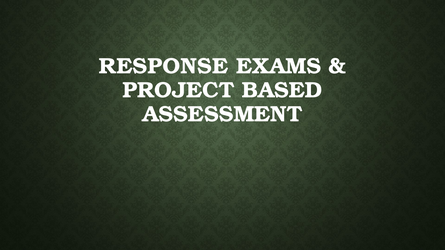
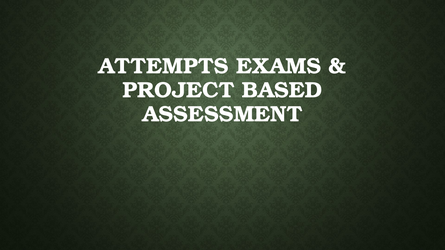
RESPONSE: RESPONSE -> ATTEMPTS (163, 66)
